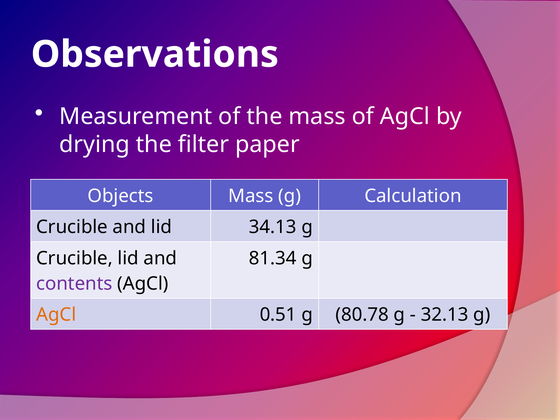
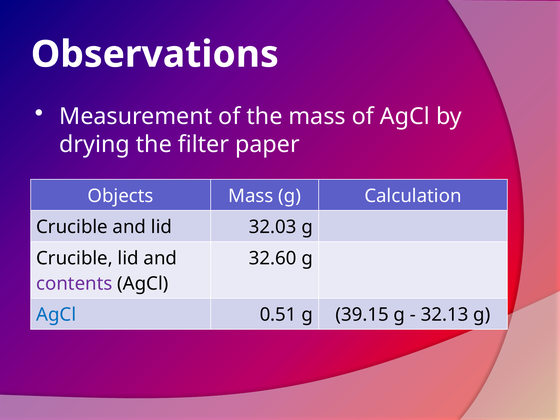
34.13: 34.13 -> 32.03 (273, 227)
81.34: 81.34 -> 32.60 (273, 258)
AgCl colour: orange -> blue (56, 315)
80.78: 80.78 -> 39.15 (362, 315)
